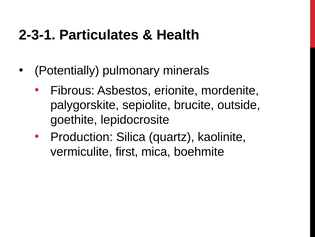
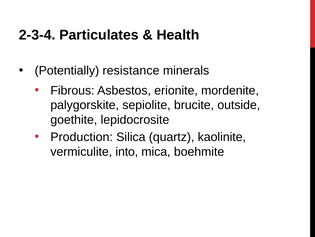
2-3-1: 2-3-1 -> 2-3-4 (37, 35)
pulmonary: pulmonary -> resistance (131, 70)
first: first -> into (127, 151)
